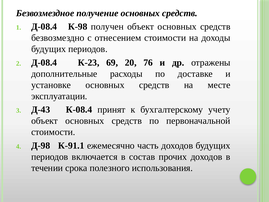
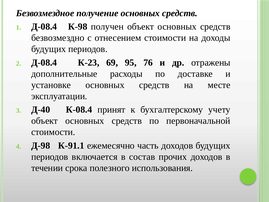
20: 20 -> 95 (131, 62)
Д-43: Д-43 -> Д-40 (41, 110)
